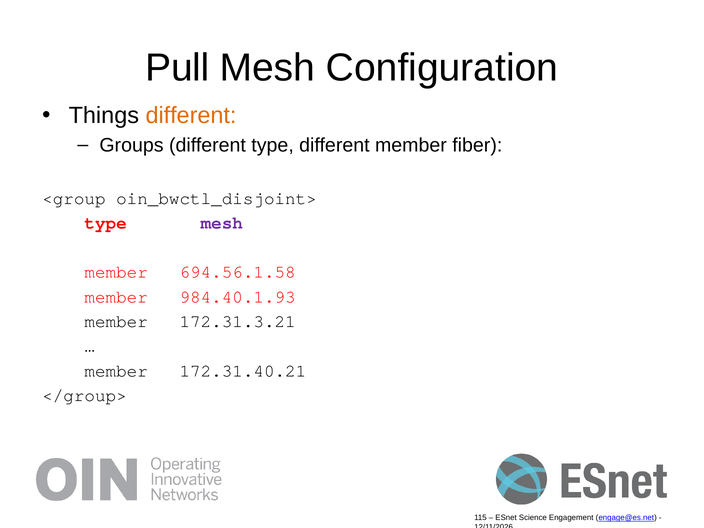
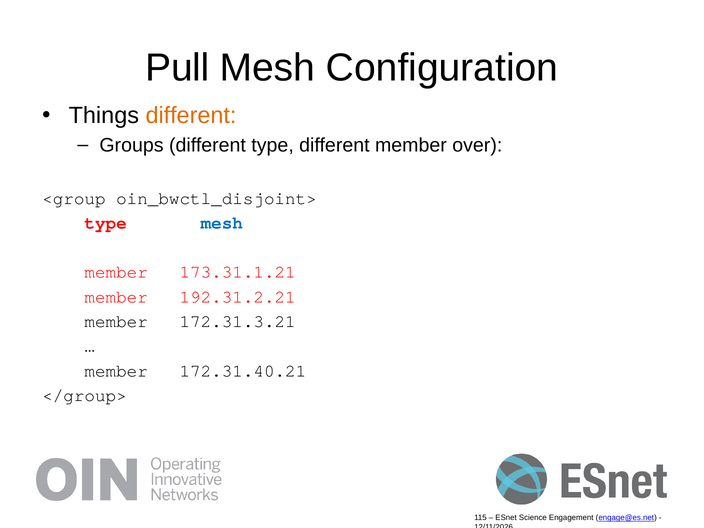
fiber: fiber -> over (477, 145)
mesh colour: purple -> blue (222, 223)
694.56.1.58: 694.56.1.58 -> 173.31.1.21 (238, 272)
984.40.1.93: 984.40.1.93 -> 192.31.2.21 (238, 297)
